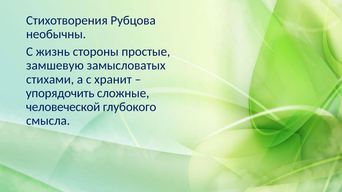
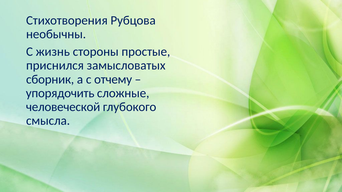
замшевую: замшевую -> приснился (55, 66)
стихами: стихами -> сборник (50, 79)
хранит: хранит -> отчему (113, 79)
